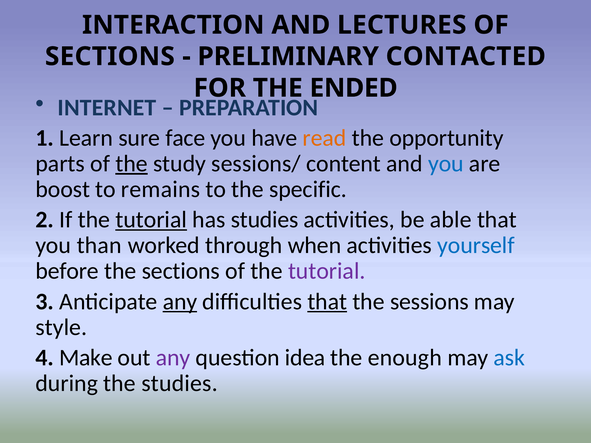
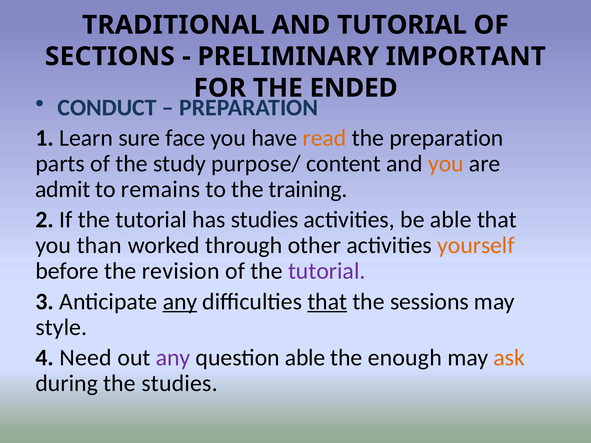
INTERACTION: INTERACTION -> TRADITIONAL (173, 25)
AND LECTURES: LECTURES -> TUTORIAL (402, 25)
CONTACTED: CONTACTED -> IMPORTANT (466, 57)
INTERNET: INTERNET -> CONDUCT (107, 108)
the opportunity: opportunity -> preparation (446, 138)
the underline: present -> none (132, 164)
sessions/: sessions/ -> purpose/ (256, 164)
you colour: blue -> orange (446, 164)
boost: boost -> admit (63, 189)
specific: specific -> training (308, 189)
tutorial underline: present -> none (151, 220)
when: when -> other (314, 246)
yourself colour: blue -> orange (476, 246)
the sections: sections -> revision (181, 271)
Make: Make -> Need (86, 358)
question idea: idea -> able (305, 358)
ask colour: blue -> orange (509, 358)
